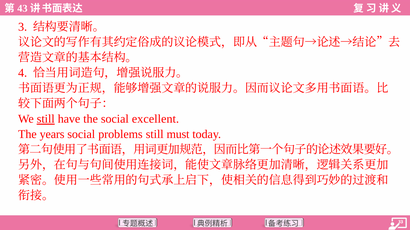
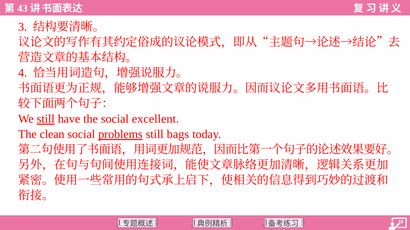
years: years -> clean (52, 135)
problems underline: none -> present (120, 135)
must: must -> bags (178, 135)
